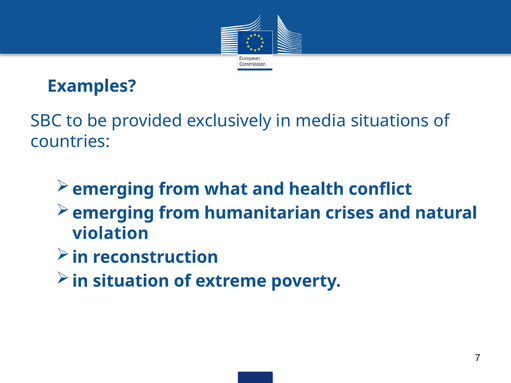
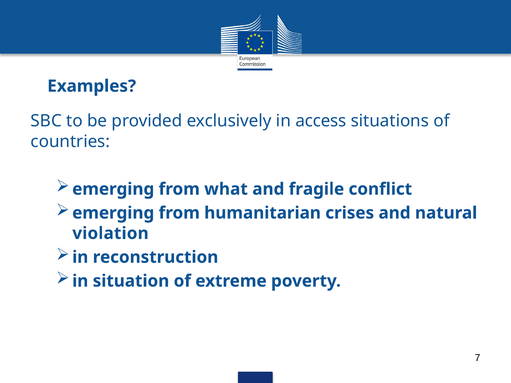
media: media -> access (321, 121)
health: health -> fragile (316, 189)
